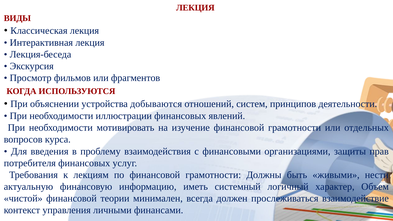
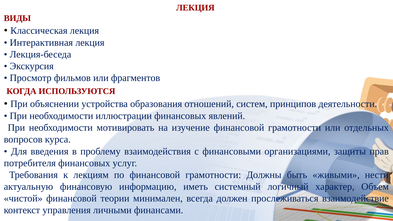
добываются: добываются -> образования (156, 104)
